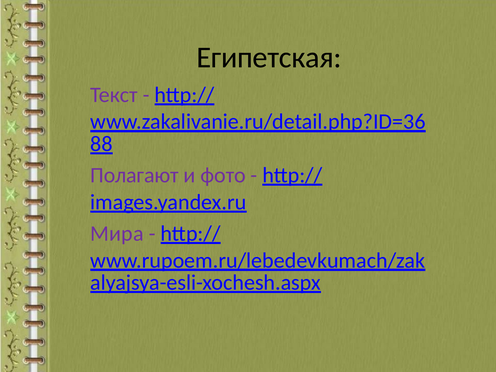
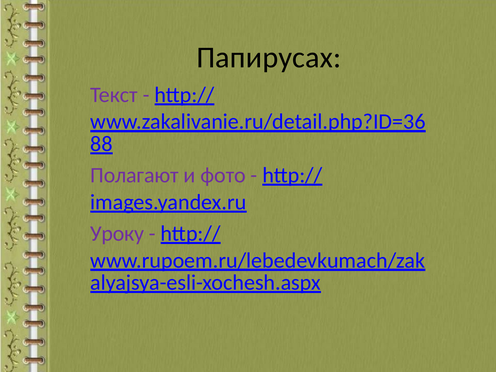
Египетская: Египетская -> Папирусах (269, 57)
Мира: Мира -> Уроку (117, 233)
